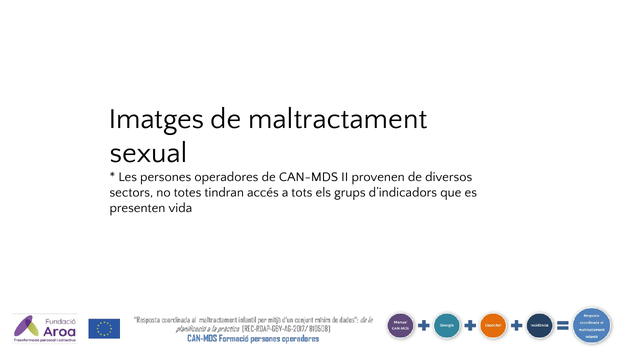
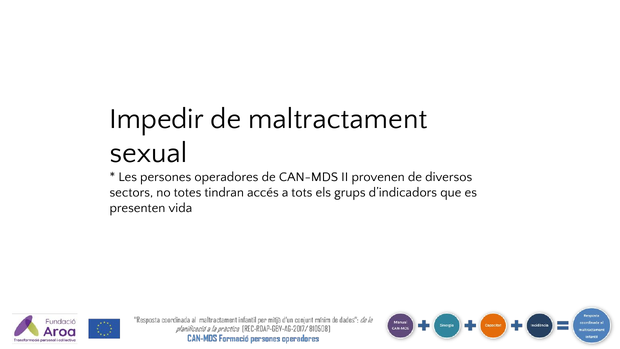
Imatges: Imatges -> Impedir (157, 119)
